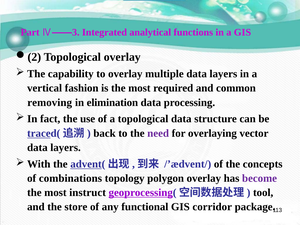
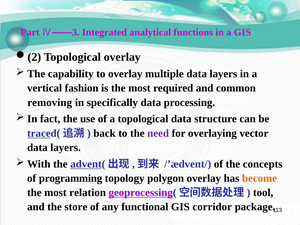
elimination: elimination -> specifically (112, 102)
combinations: combinations -> programming (71, 178)
become colour: purple -> orange (260, 178)
instruct: instruct -> relation (88, 193)
